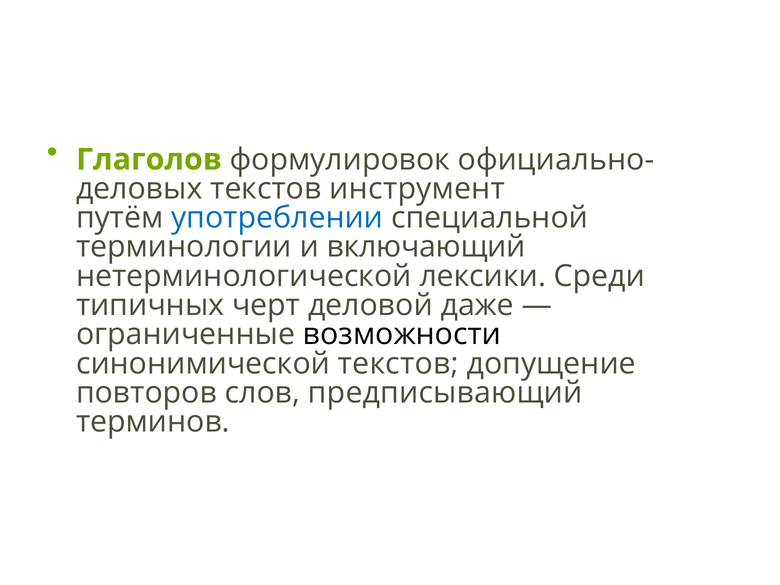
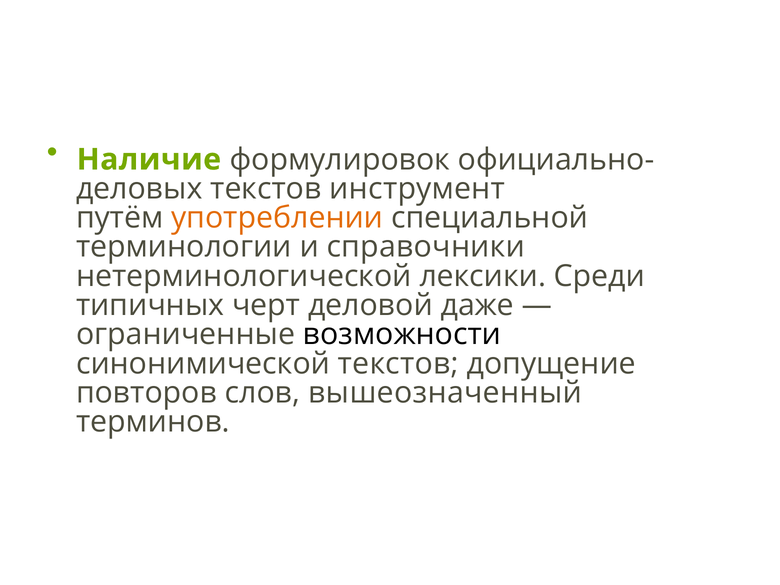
Глаголов: Глаголов -> Наличие (149, 160)
употреблении colour: blue -> orange (277, 218)
включающий: включающий -> справочники (426, 247)
предписывающий: предписывающий -> вышеозначенный (445, 393)
